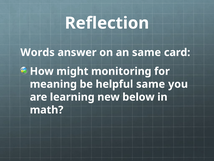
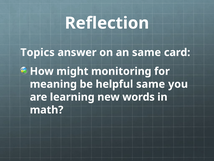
Words: Words -> Topics (38, 52)
below: below -> words (139, 97)
